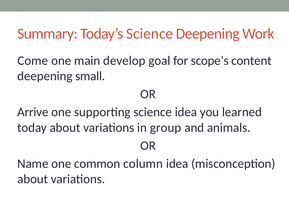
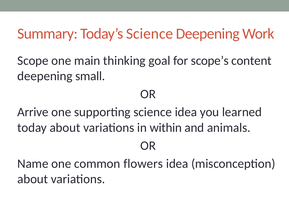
Come: Come -> Scope (33, 61)
develop: develop -> thinking (124, 61)
group: group -> within (166, 127)
column: column -> flowers (143, 163)
